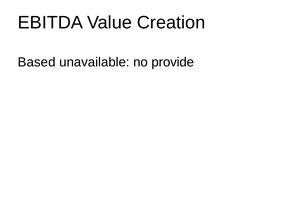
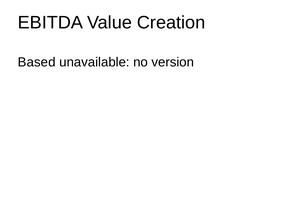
provide: provide -> version (173, 62)
